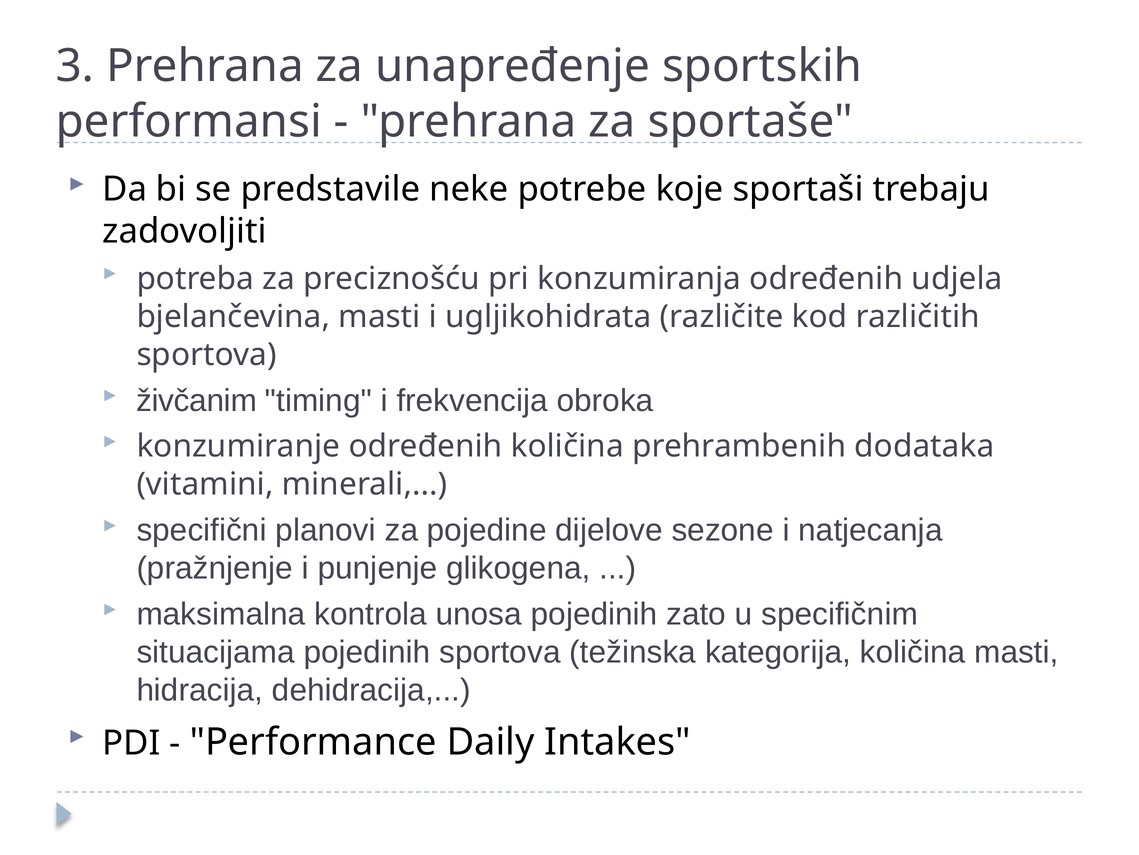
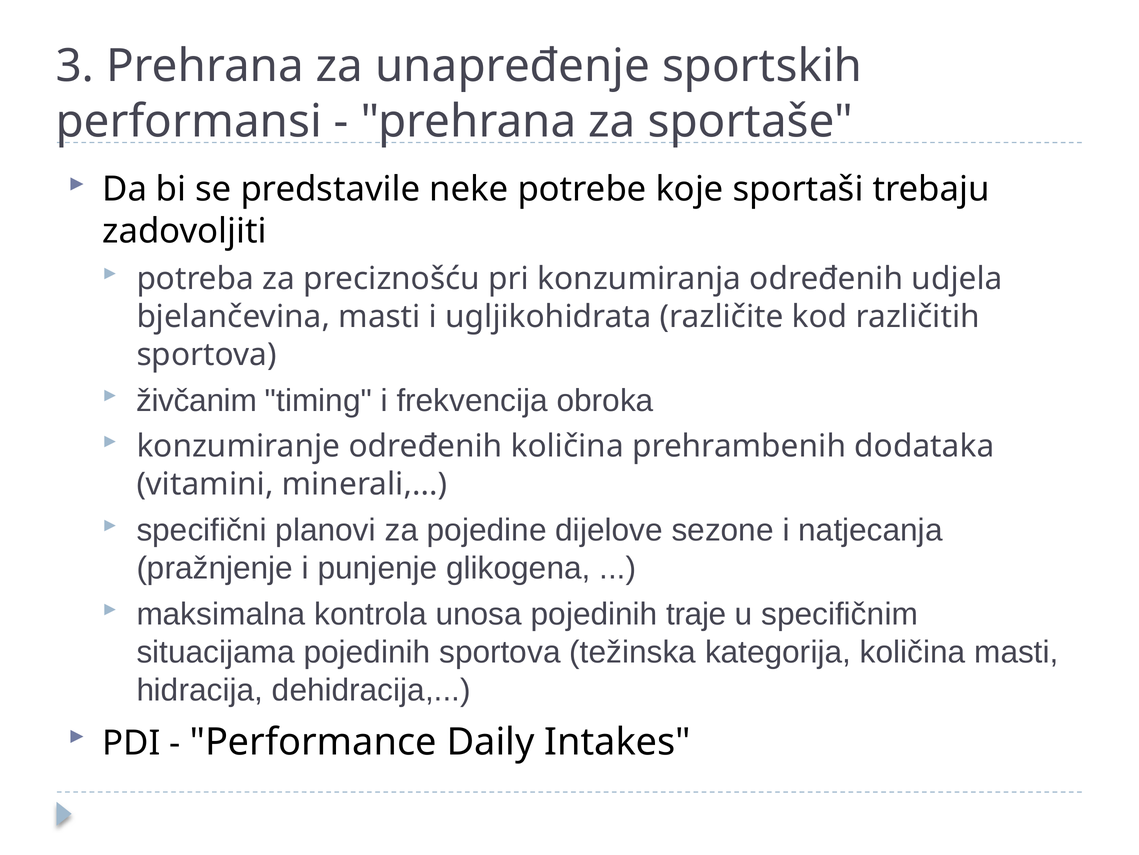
zato: zato -> traje (696, 614)
